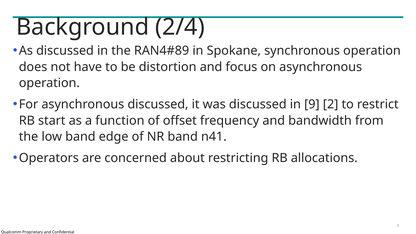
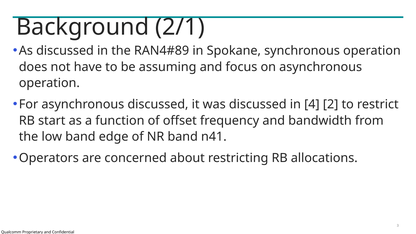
2/4: 2/4 -> 2/1 (180, 27)
distortion: distortion -> assuming (168, 67)
9: 9 -> 4 (312, 104)
